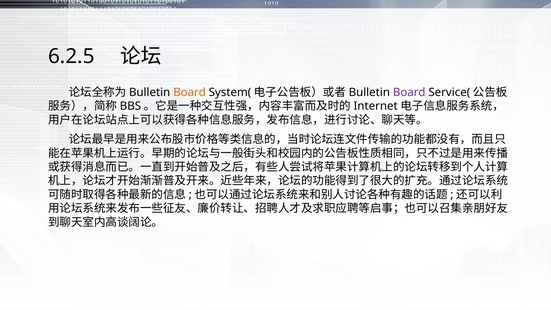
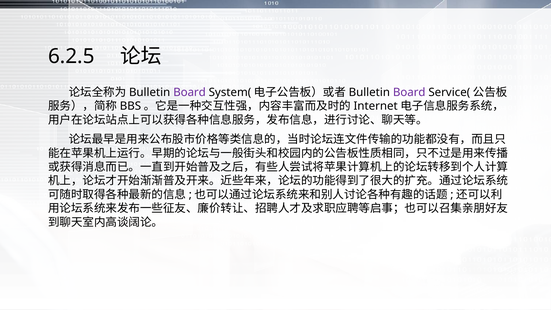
Board colour: orange -> purple (190, 92)
